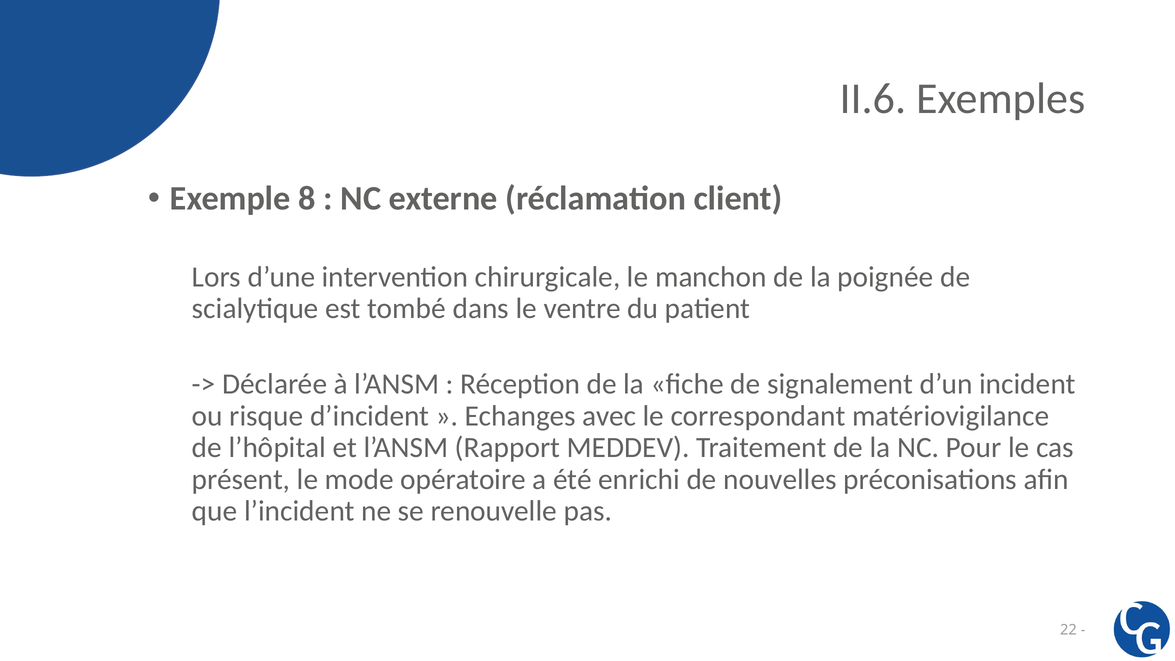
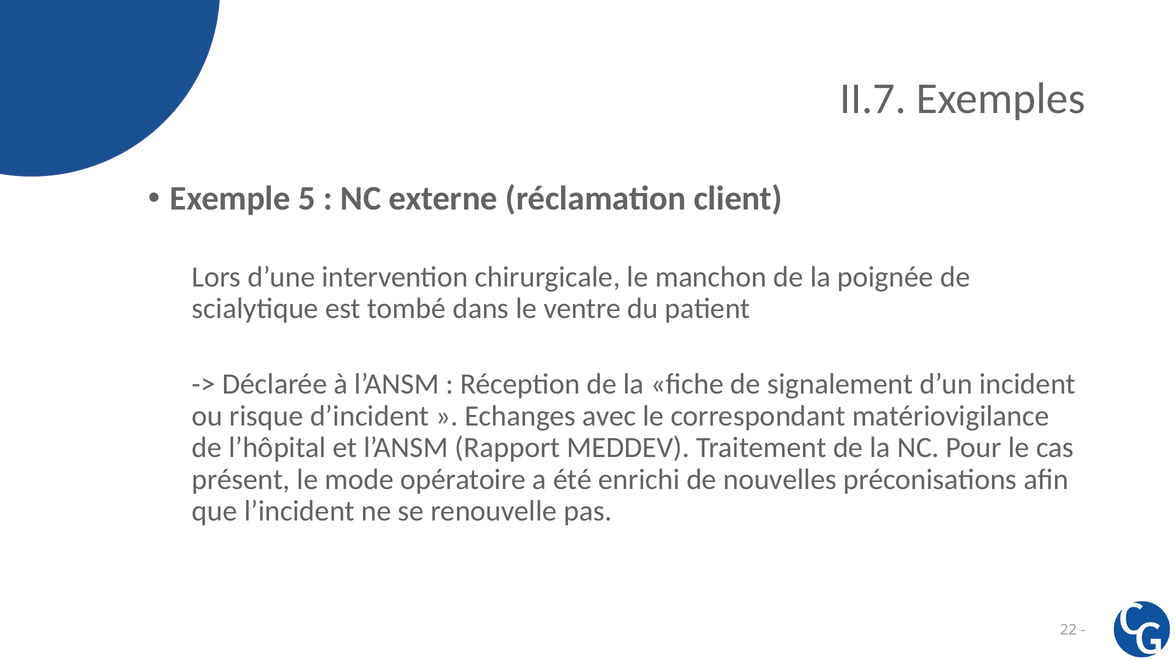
II.6: II.6 -> II.7 (873, 99)
8: 8 -> 5 (307, 199)
